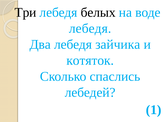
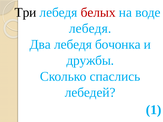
белых colour: black -> red (98, 12)
зайчика: зайчика -> бочонка (118, 45)
котяток: котяток -> дружбы (90, 61)
